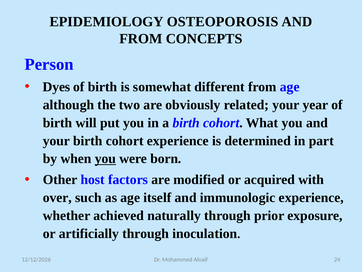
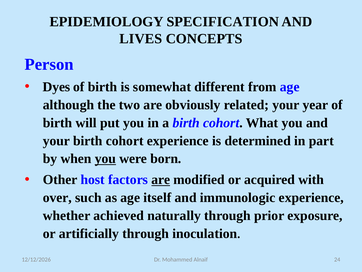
OSTEOPOROSIS: OSTEOPOROSIS -> SPECIFICATION (223, 22)
FROM: FROM -> LIVES (141, 39)
are underline: none -> present (161, 179)
